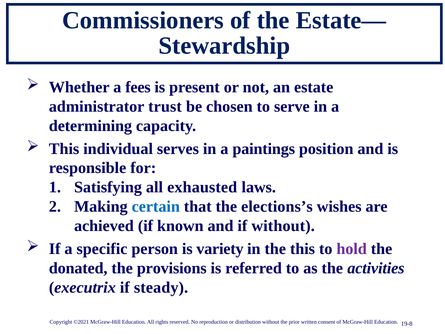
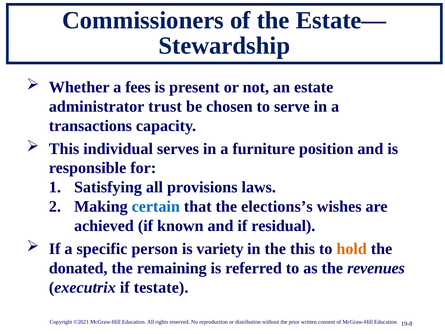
determining: determining -> transactions (90, 126)
paintings: paintings -> furniture (264, 149)
exhausted: exhausted -> provisions (202, 187)
if without: without -> residual (283, 226)
hold colour: purple -> orange (352, 249)
provisions: provisions -> remaining (172, 268)
activities: activities -> revenues (376, 268)
steady: steady -> testate (161, 287)
